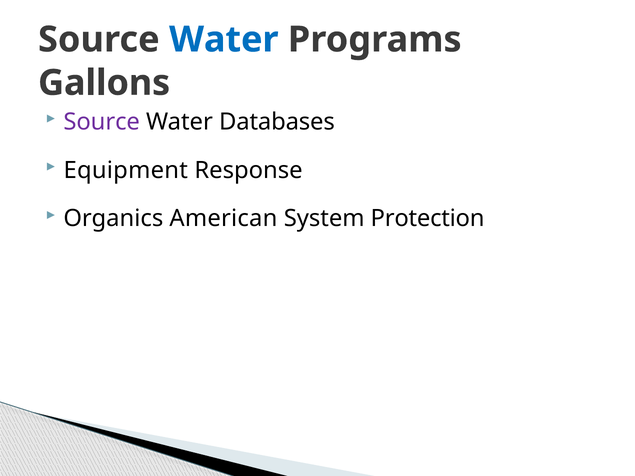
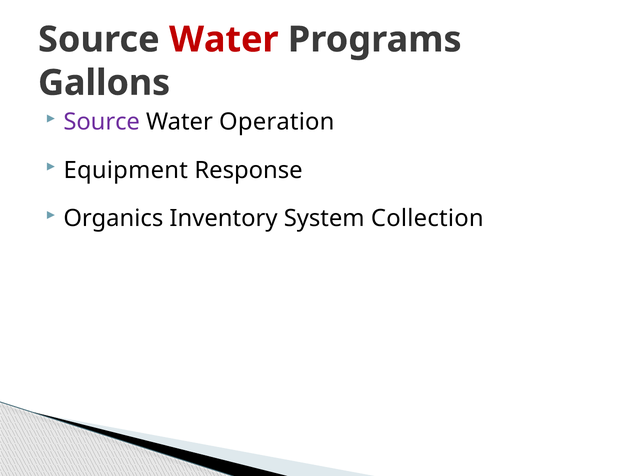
Water colour: blue -> red (224, 40)
Databases: Databases -> Operation (277, 122)
American: American -> Inventory (224, 219)
Protection: Protection -> Collection (427, 219)
